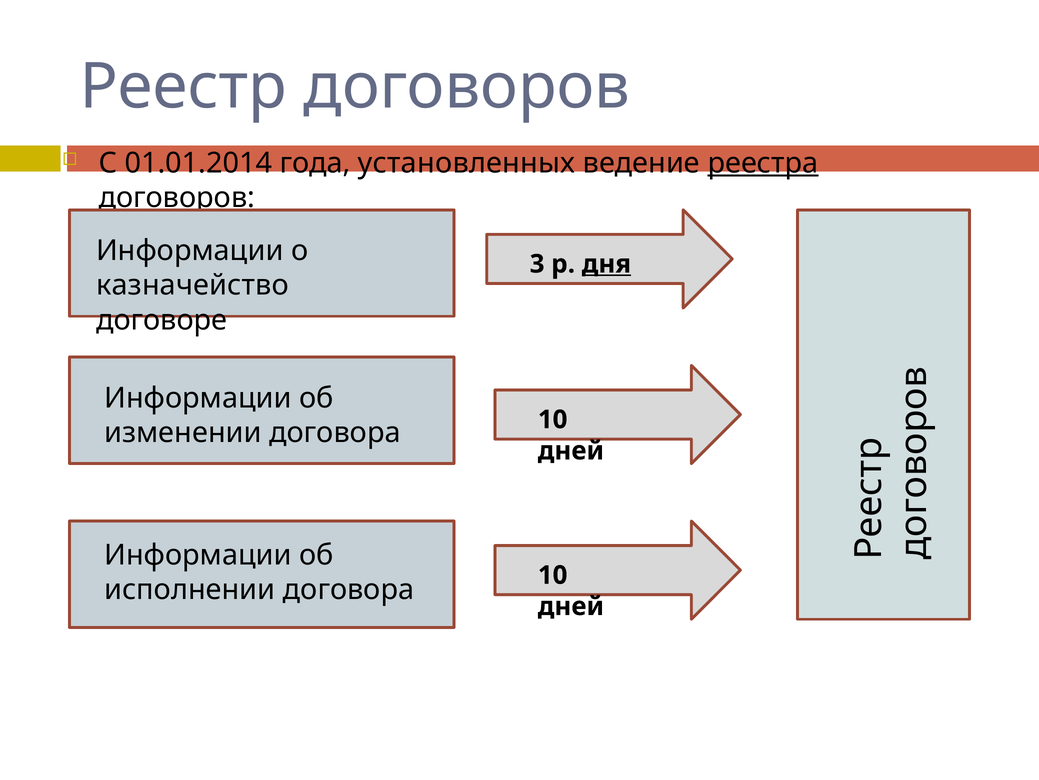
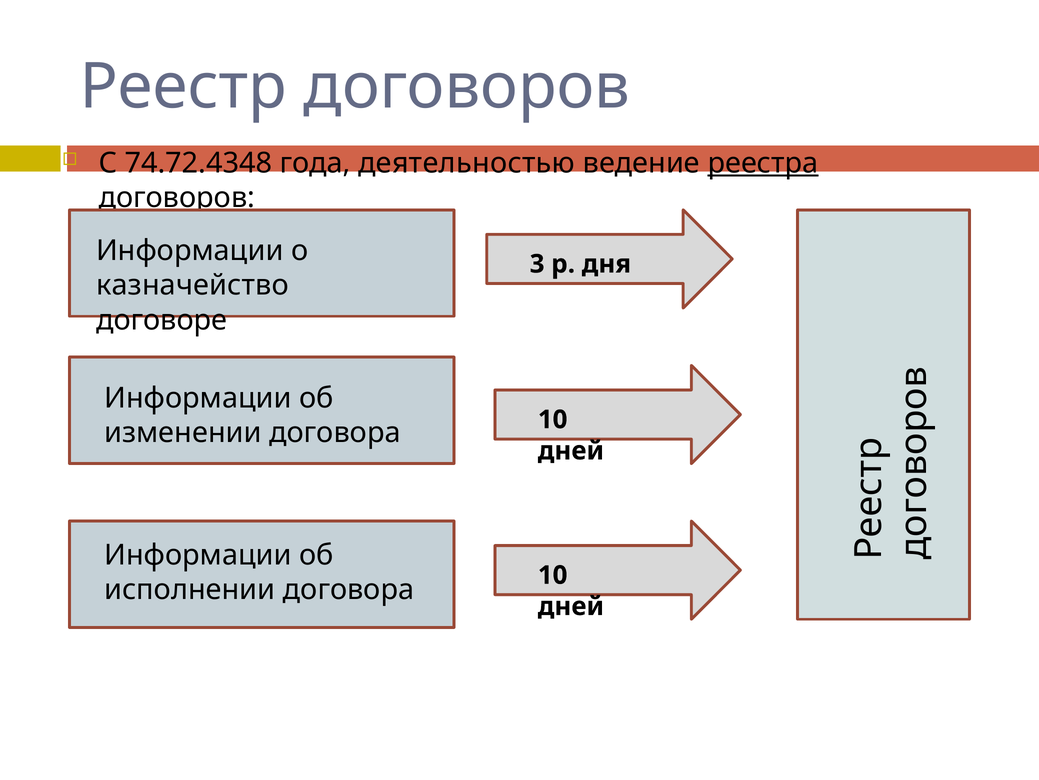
01.01.2014: 01.01.2014 -> 74.72.4348 (198, 163)
установленных: установленных -> деятельностью (467, 163)
дня underline: present -> none (606, 264)
